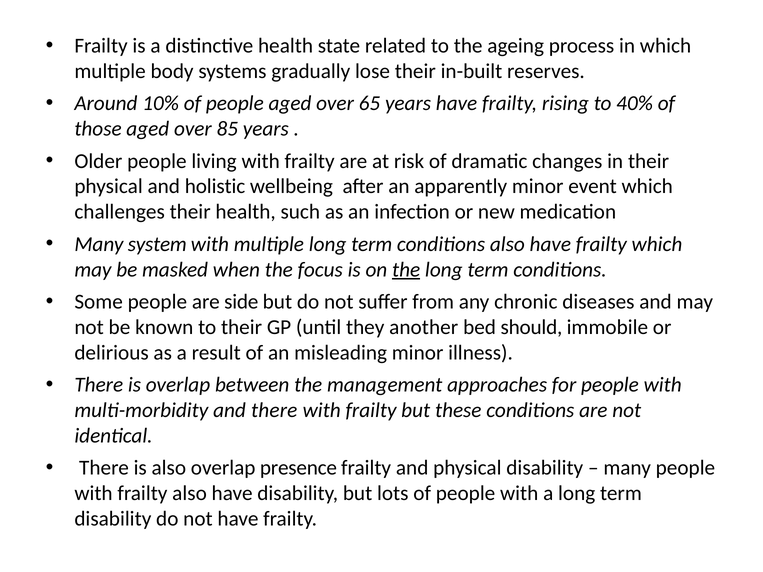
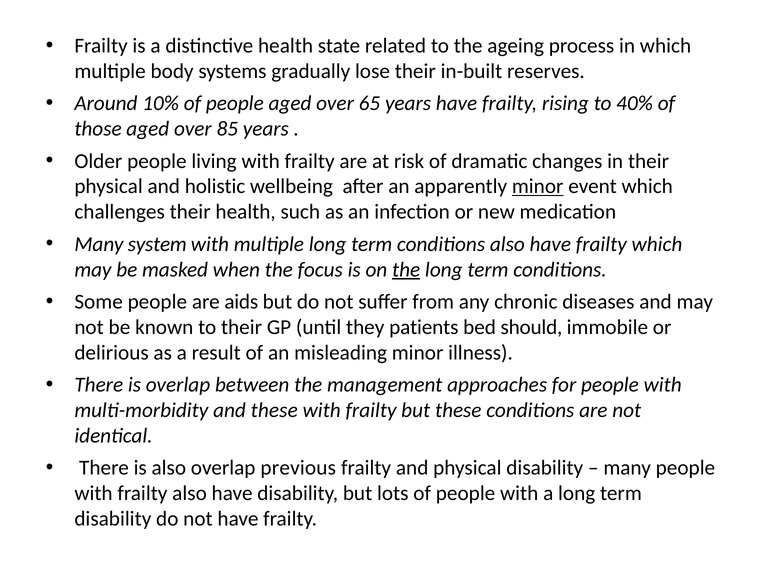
minor underline: none -> present (538, 187)
side: side -> aids (241, 302)
another: another -> patients (424, 327)
and there: there -> these (274, 410)
presence: presence -> previous (298, 468)
